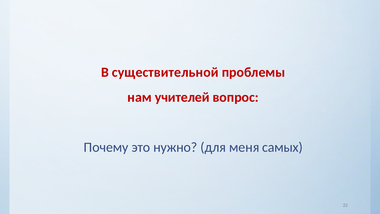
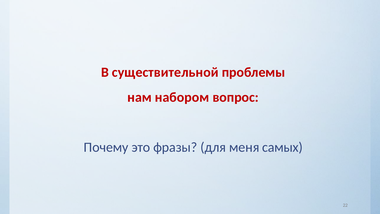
учителей: учителей -> набором (182, 97)
нужно: нужно -> фразы (175, 147)
